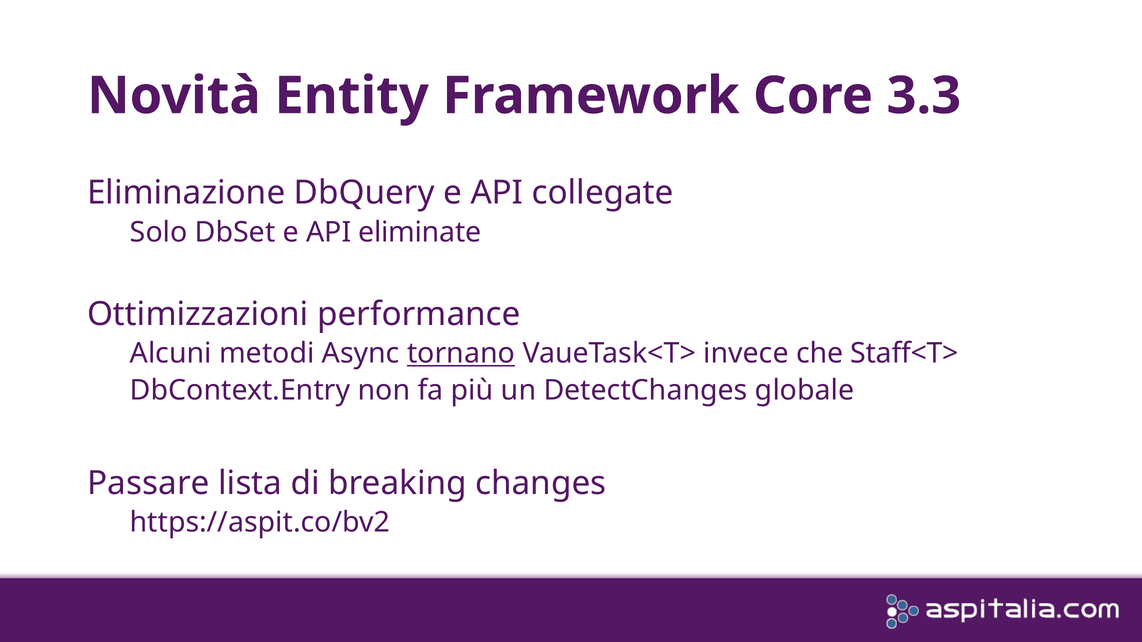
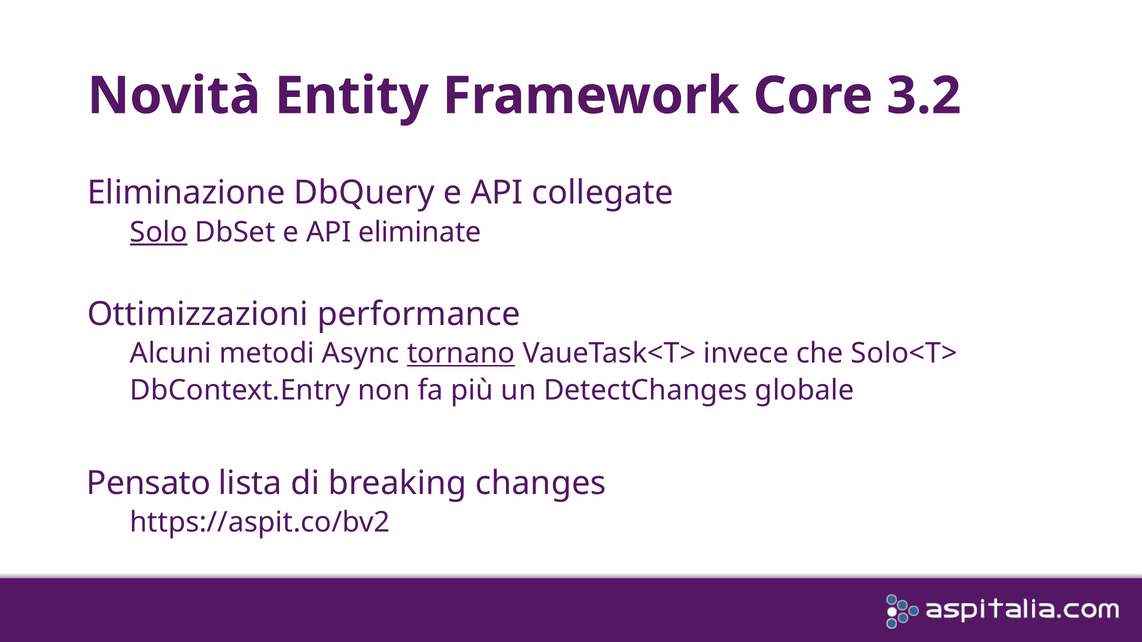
3.3: 3.3 -> 3.2 (924, 96)
Solo underline: none -> present (159, 232)
Staff<T>: Staff<T> -> Solo<T> (904, 354)
Passare: Passare -> Pensato (149, 483)
